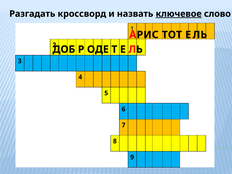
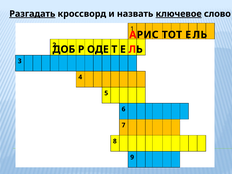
Разгадать underline: none -> present (32, 14)
